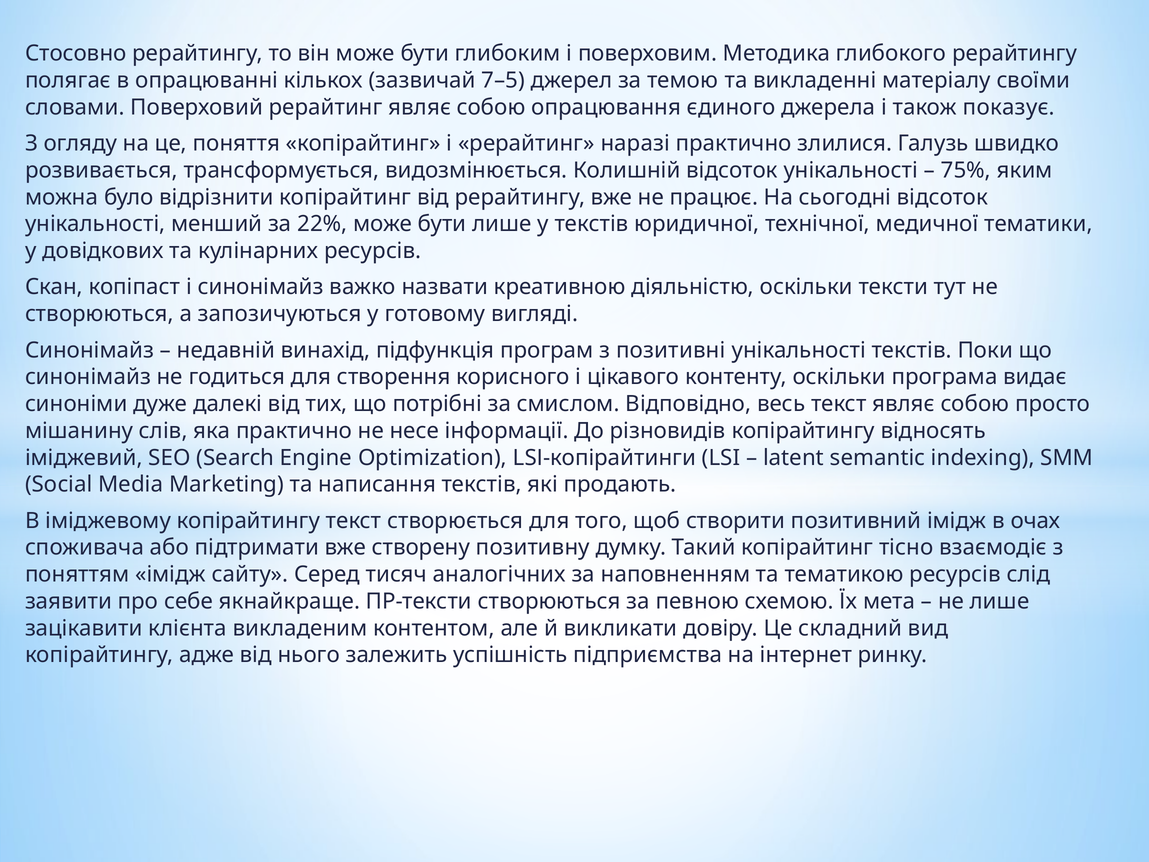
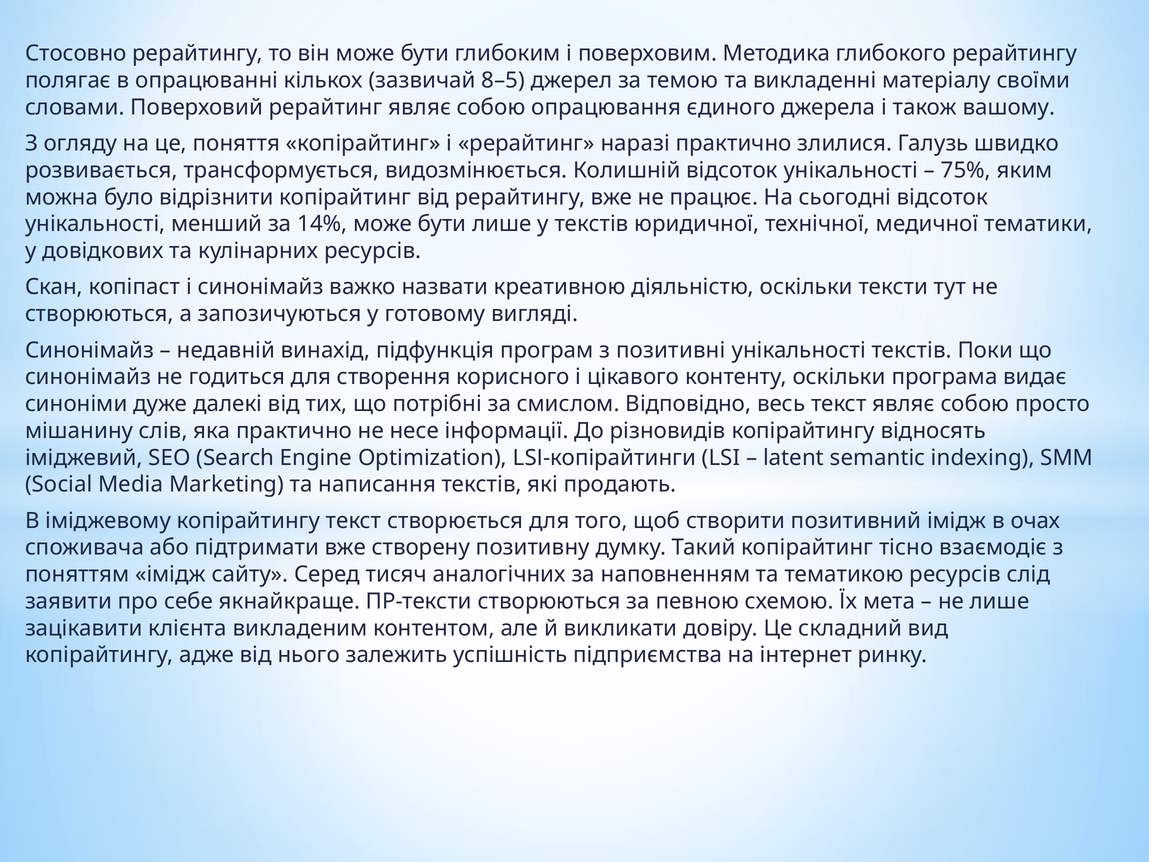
7–5: 7–5 -> 8–5 (503, 80)
показує: показує -> вашому (1009, 107)
22%: 22% -> 14% (322, 224)
